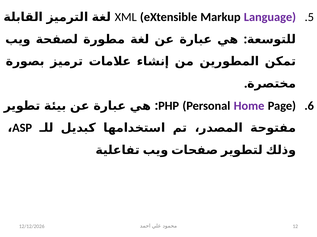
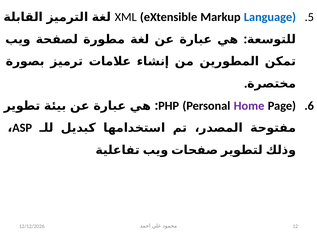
Language colour: purple -> blue (270, 17)
